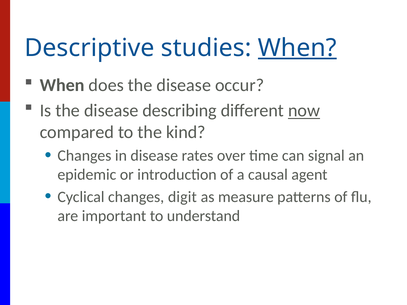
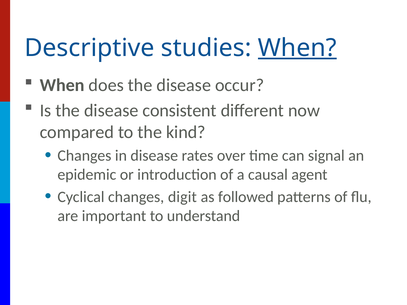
describing: describing -> consistent (180, 111)
now underline: present -> none (304, 111)
measure: measure -> followed (246, 197)
